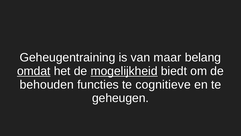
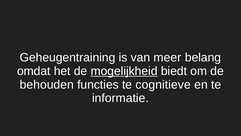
maar: maar -> meer (167, 57)
omdat underline: present -> none (34, 71)
geheugen: geheugen -> informatie (120, 98)
